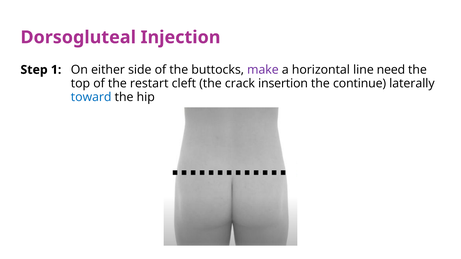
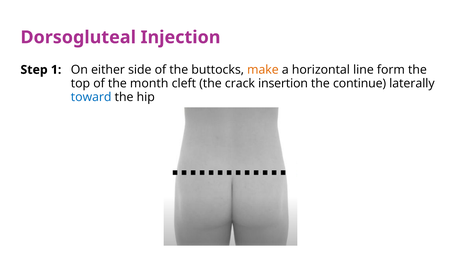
make colour: purple -> orange (263, 70)
need: need -> form (391, 70)
restart: restart -> month (149, 84)
